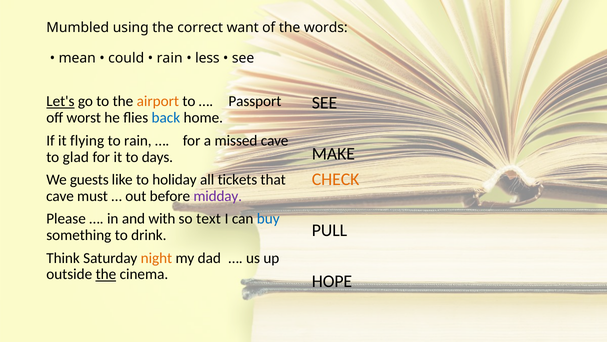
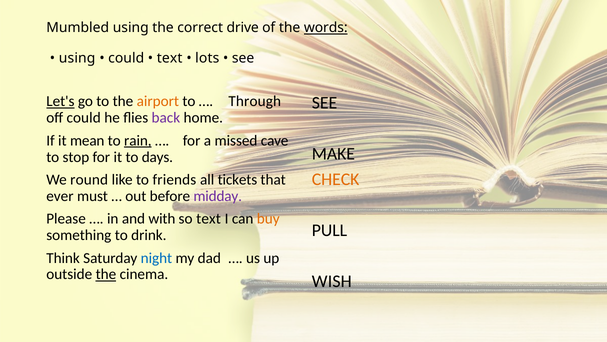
want: want -> drive (243, 28)
words underline: none -> present (326, 28)
mean: mean -> using (77, 58)
rain: rain -> text (170, 58)
less: less -> lots (207, 58)
Passport: Passport -> Through (255, 101)
off worst: worst -> could (84, 118)
back colour: blue -> purple (166, 118)
flying: flying -> mean (87, 140)
rain underline: none -> present (138, 140)
glad: glad -> stop (76, 157)
guests: guests -> round (89, 179)
holiday: holiday -> friends (174, 179)
cave: cave -> ever (60, 196)
buy colour: blue -> orange (268, 219)
night colour: orange -> blue (156, 258)
HOPE: HOPE -> WISH (332, 281)
